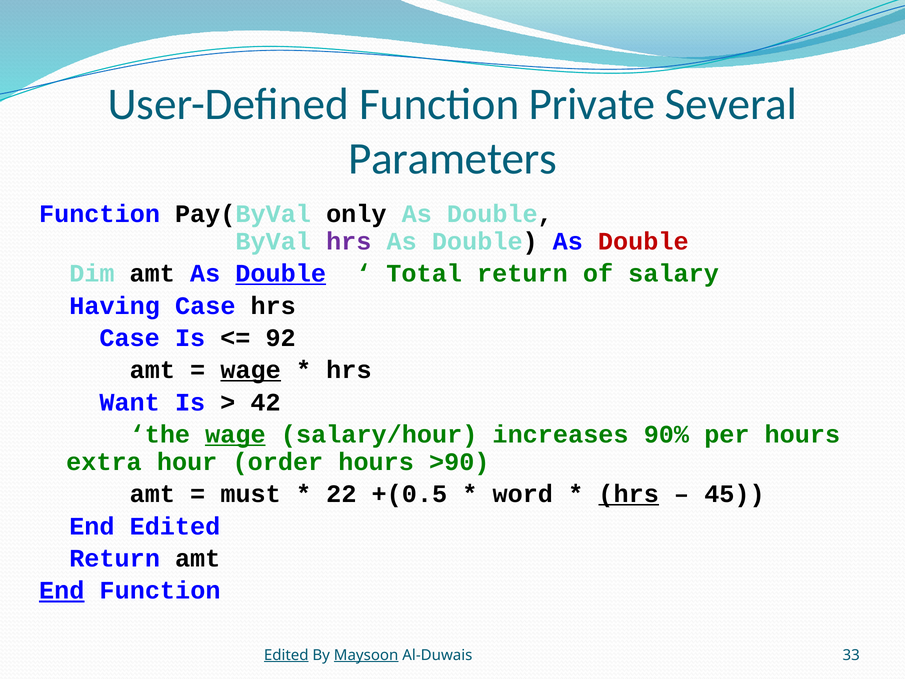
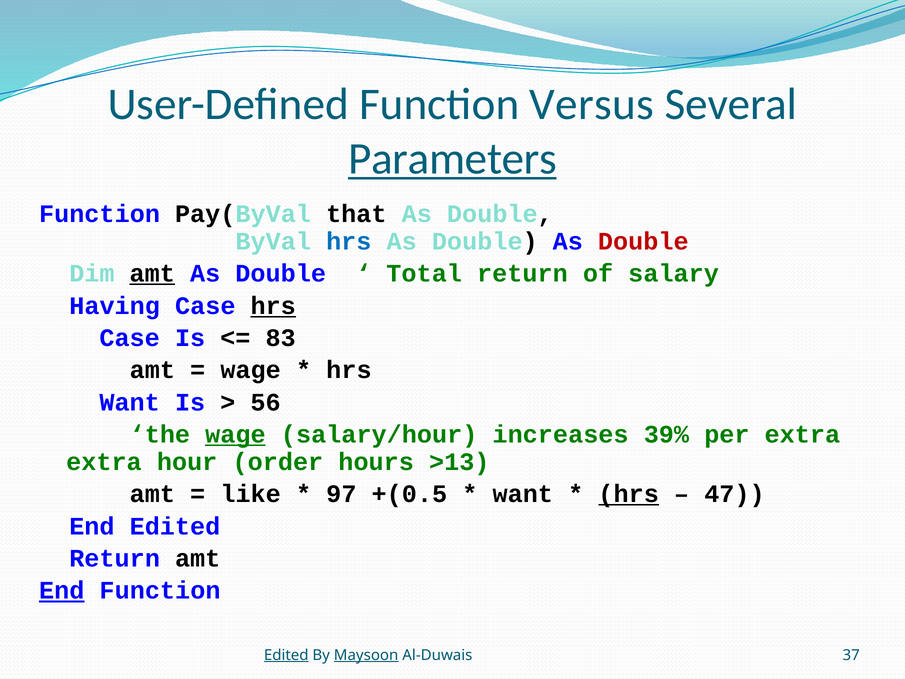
Private: Private -> Versus (592, 104)
Parameters underline: none -> present (453, 159)
only: only -> that (356, 214)
hrs colour: purple -> blue (349, 241)
amt underline: none -> present (152, 273)
Double underline: present -> none (281, 273)
hrs underline: none -> present (273, 306)
92: 92 -> 83 (281, 338)
wage underline: present -> none (251, 370)
42: 42 -> 56 (266, 402)
90%: 90% -> 39% (666, 434)
per hours: hours -> extra (802, 434)
>90: >90 -> >13 (459, 462)
must: must -> like (251, 494)
22: 22 -> 97 (341, 494)
word: word -> want (523, 494)
45: 45 -> 47 (734, 494)
33: 33 -> 37 (851, 655)
